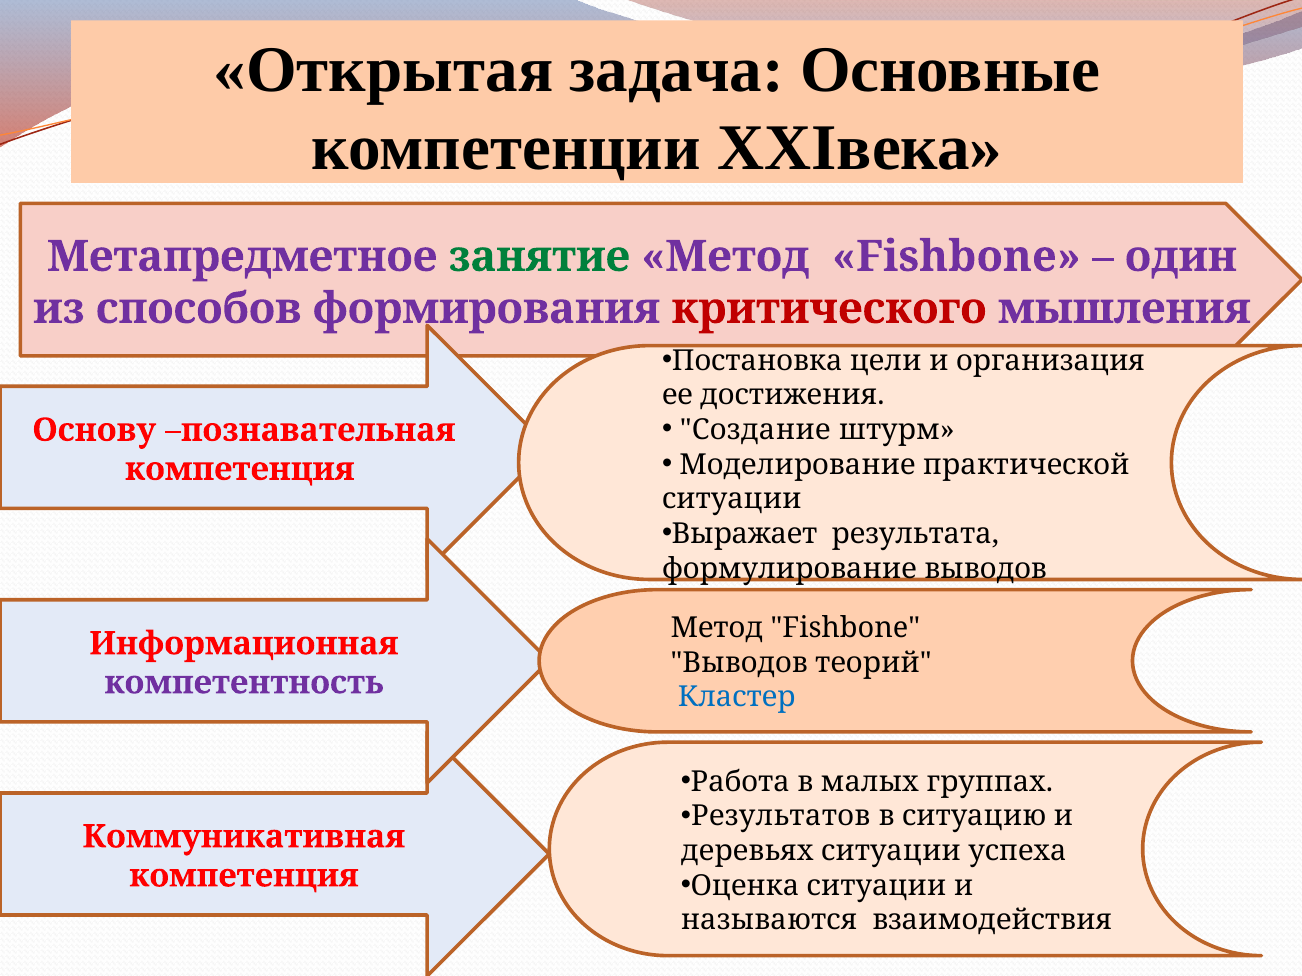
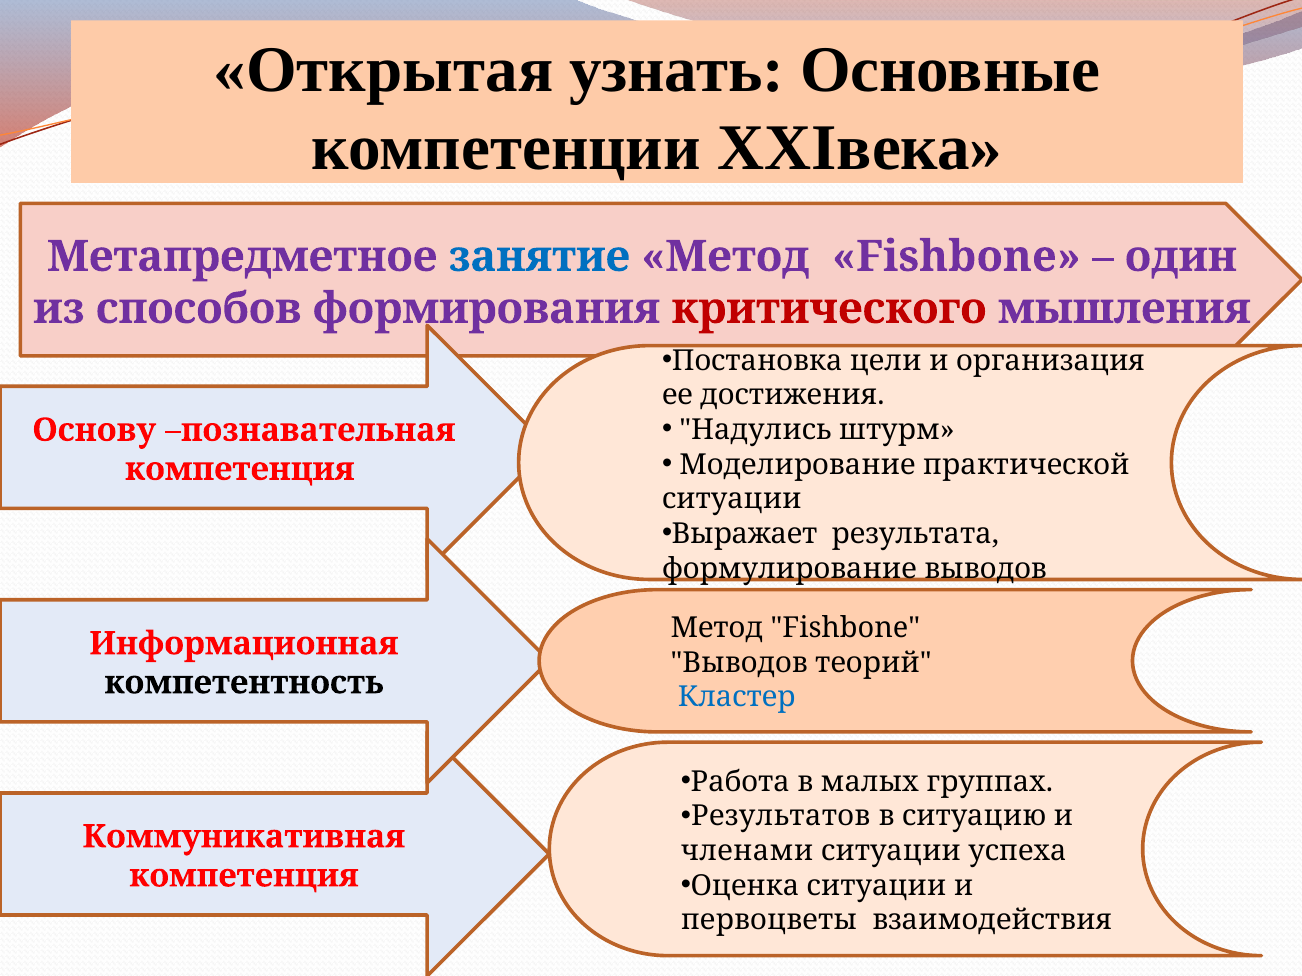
задача: задача -> узнать (677, 70)
занятие colour: green -> blue (539, 257)
Создание: Создание -> Надулись (755, 430)
компетентность colour: purple -> black (244, 683)
деревьях: деревьях -> членами (747, 851)
называются: называются -> первоцветы (769, 921)
